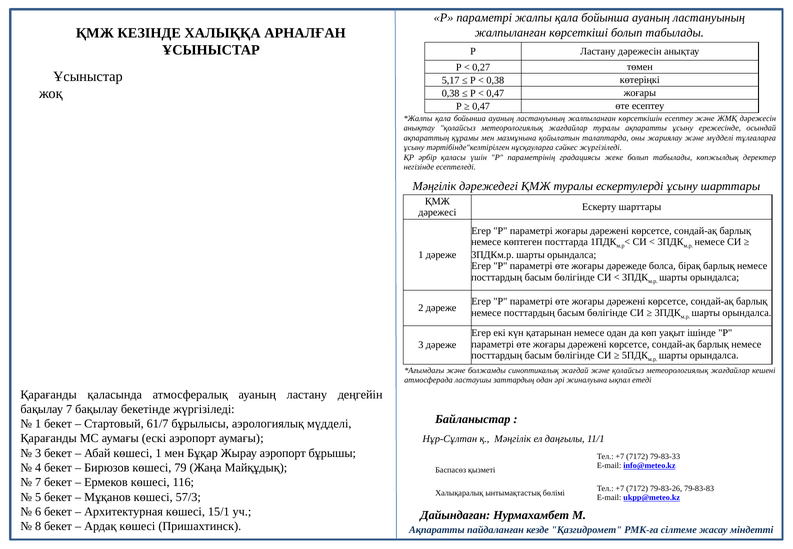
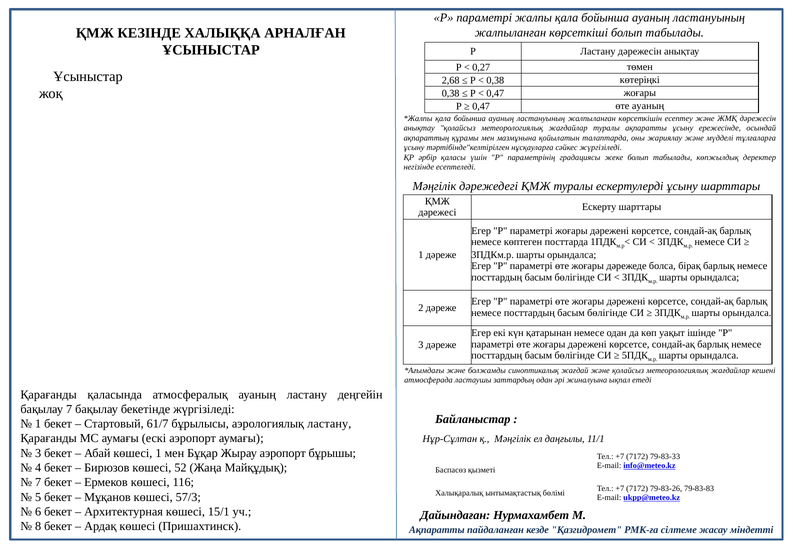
5,17: 5,17 -> 2,68 (451, 80)
өте есептеу: есептеу -> ауаның (648, 106)
аэрологиялық мүдделі: мүдделі -> ластану (329, 424)
79: 79 -> 52 (180, 468)
